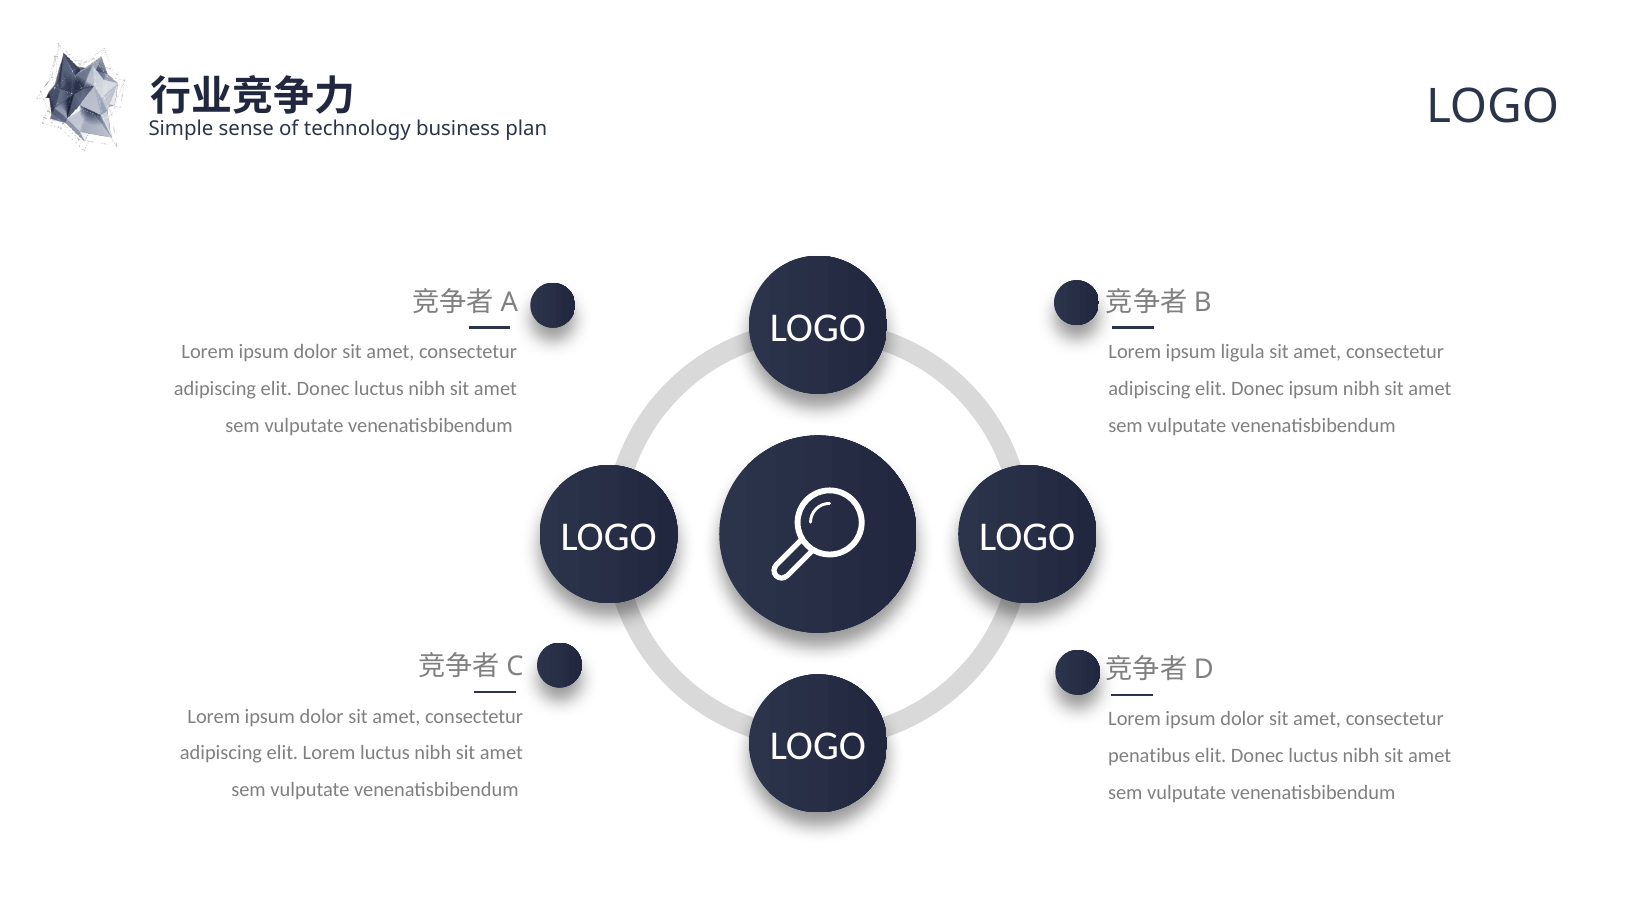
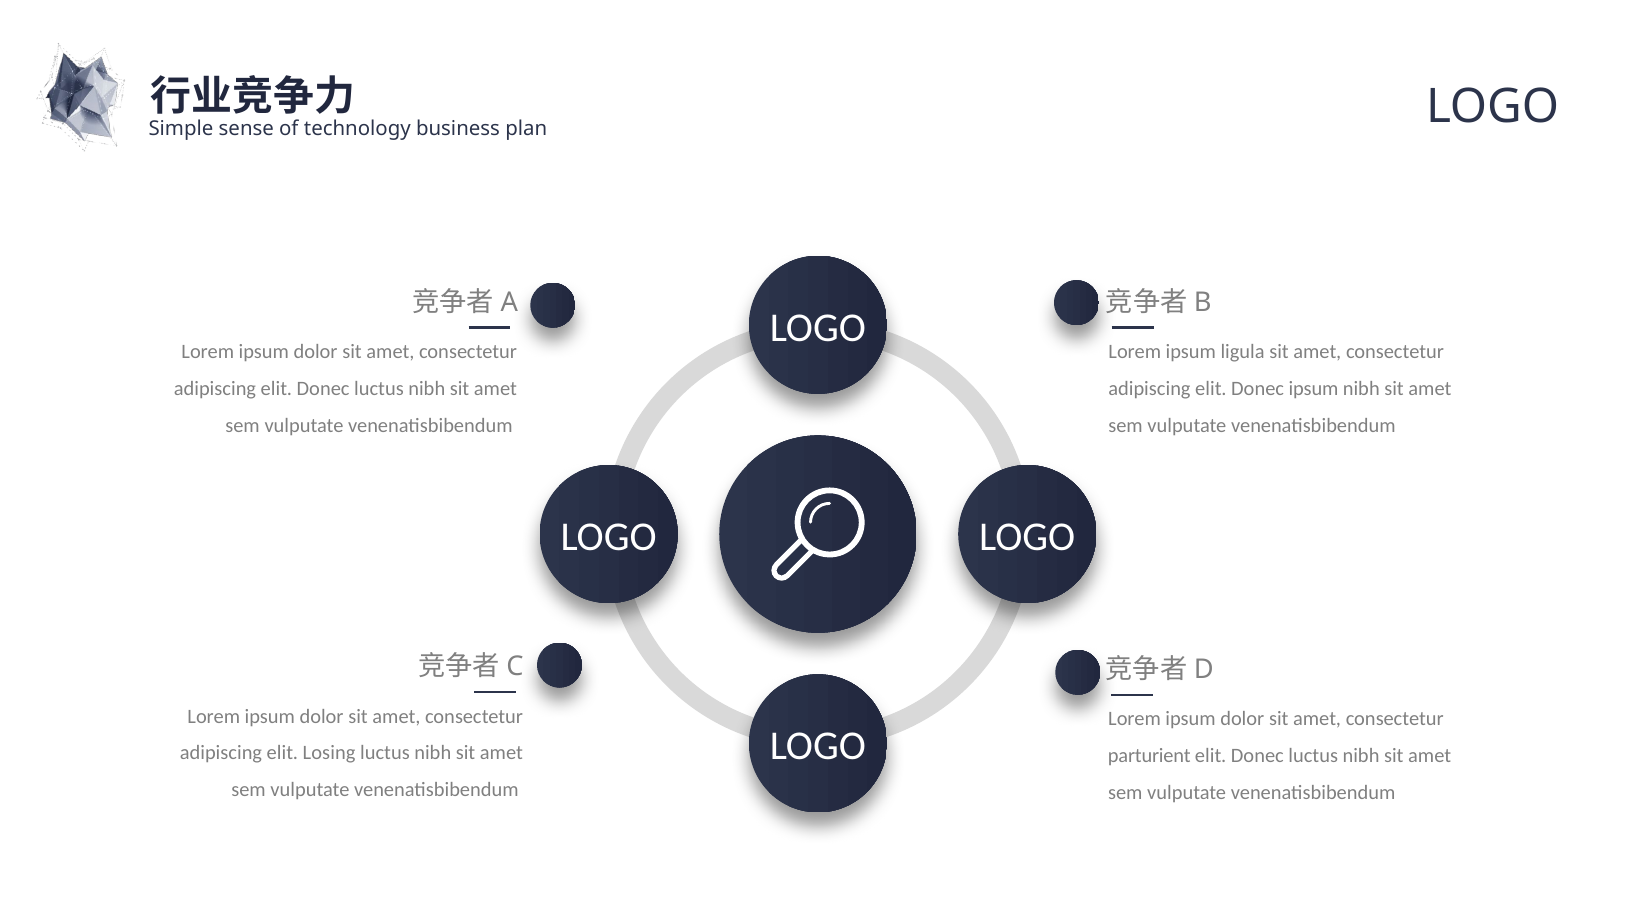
elit Lorem: Lorem -> Losing (329, 753)
penatibus: penatibus -> parturient (1149, 756)
